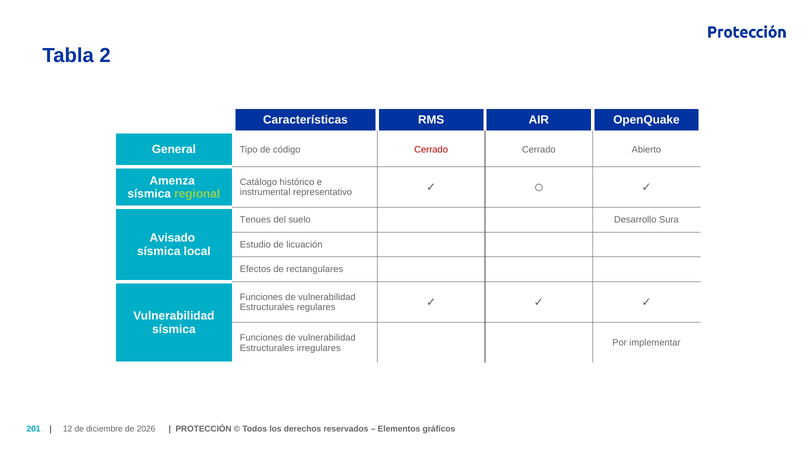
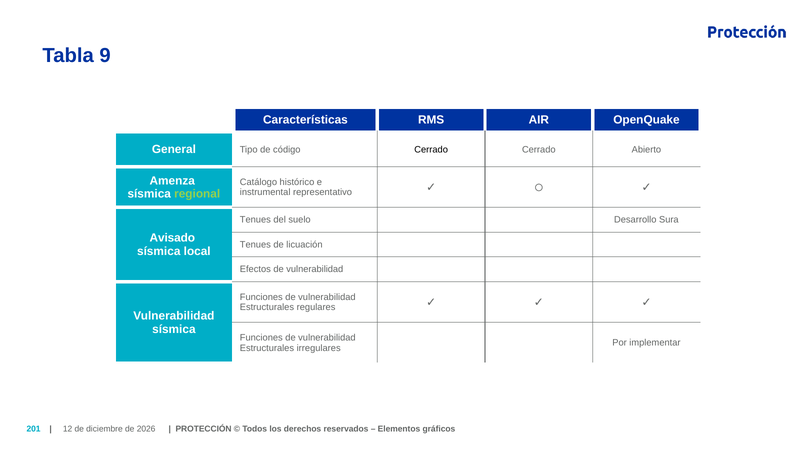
2: 2 -> 9 (105, 55)
Cerrado colour: red -> black (431, 149)
Estudio: Estudio -> Tenues (255, 245)
Efectos de rectangulares: rectangulares -> vulnerabilidad (315, 269)
